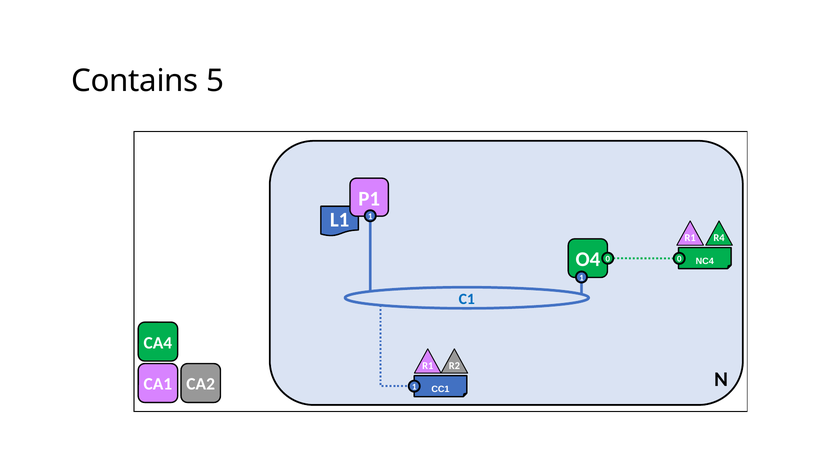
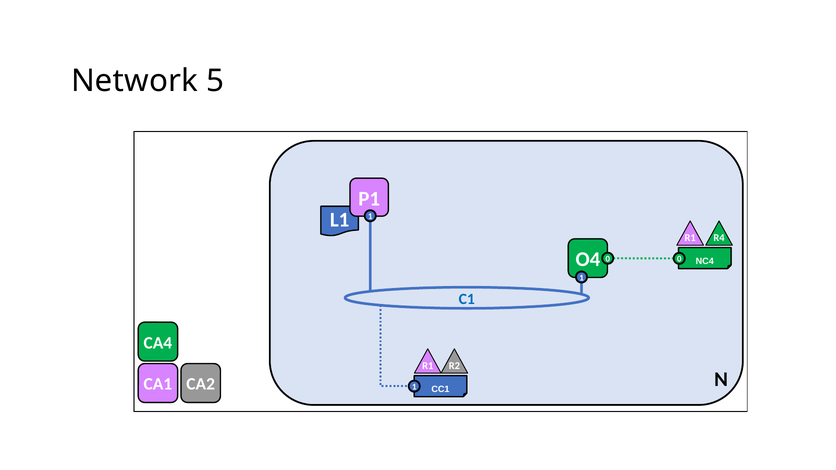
Contains: Contains -> Network (134, 81)
